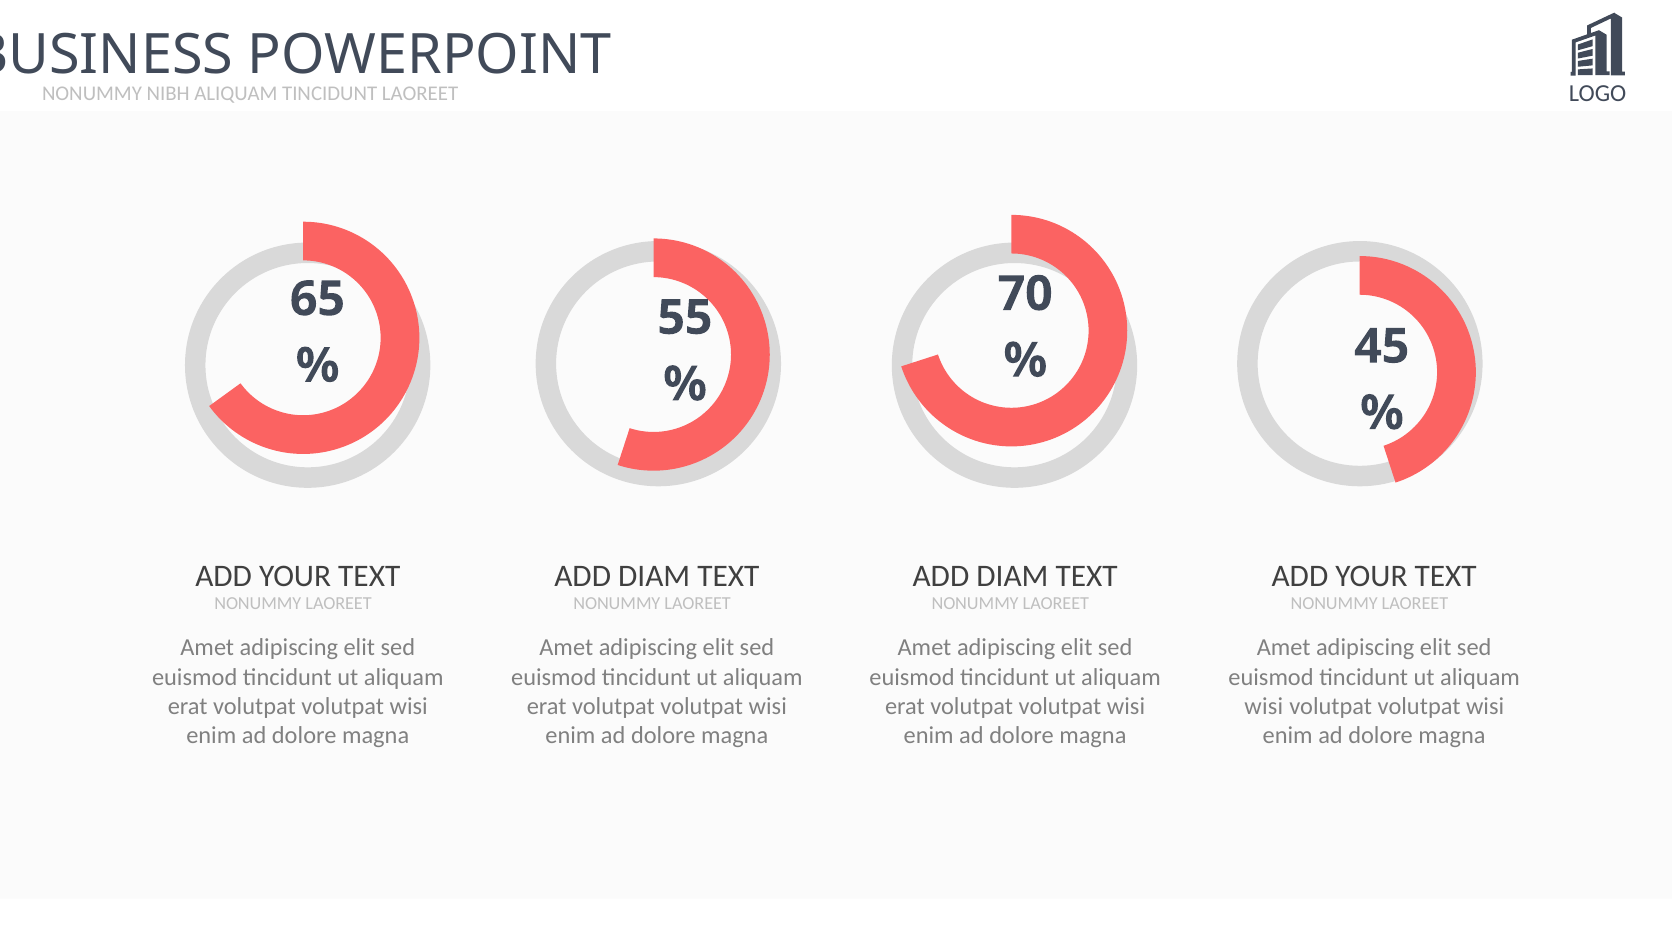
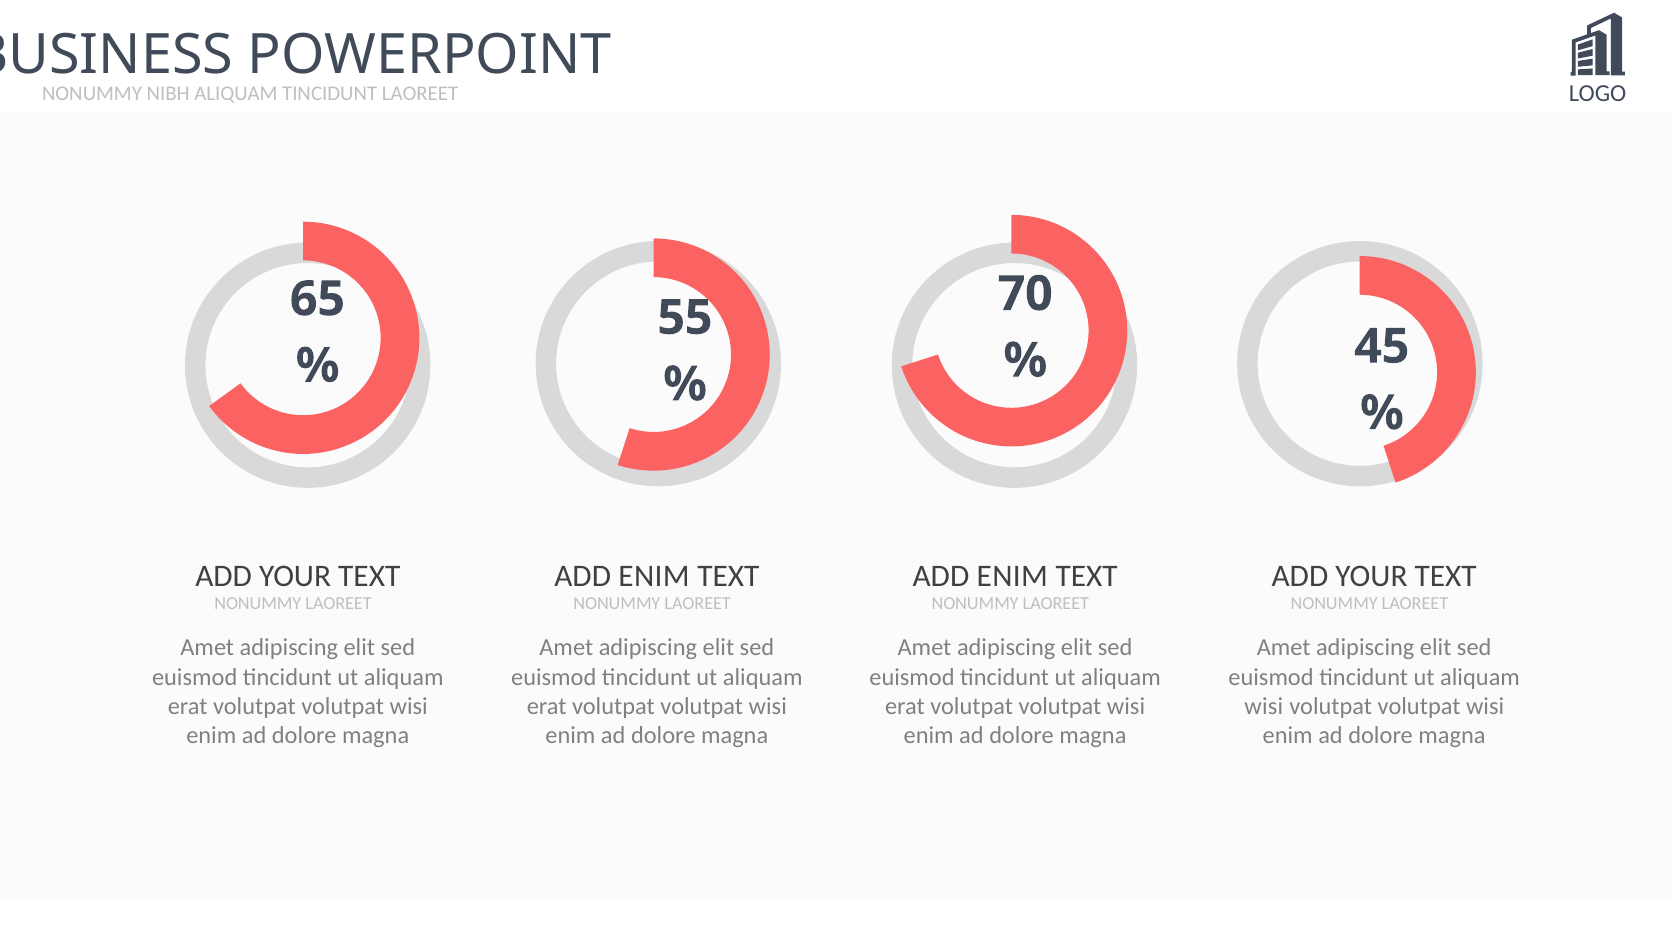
DIAM: DIAM -> ENIM (654, 576)
DIAM: DIAM -> ENIM (1012, 576)
